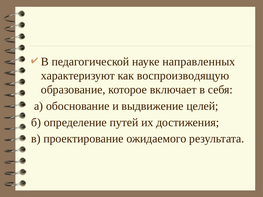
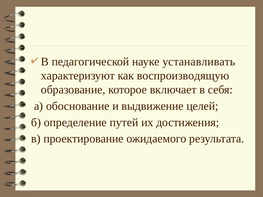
направленных: направленных -> устанавливать (199, 62)
